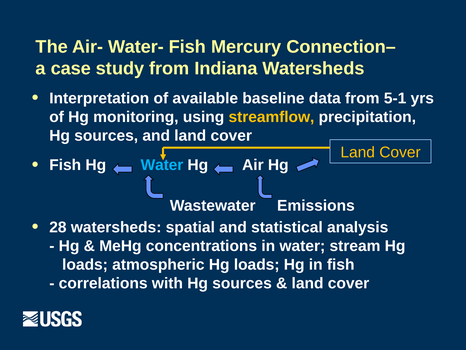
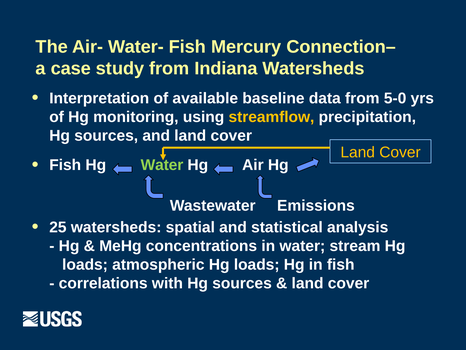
5-1: 5-1 -> 5-0 (395, 98)
Water colour: light blue -> light green (162, 165)
28: 28 -> 25 (58, 227)
